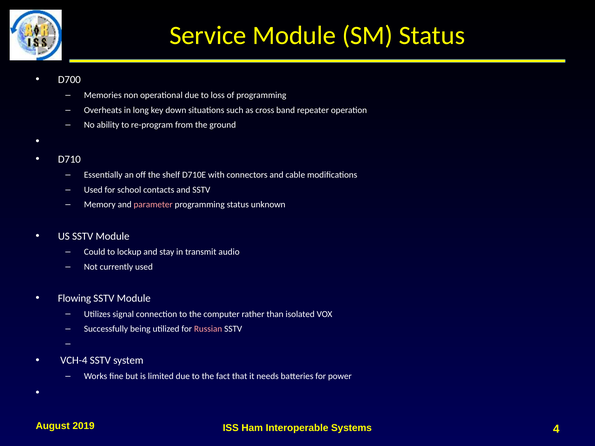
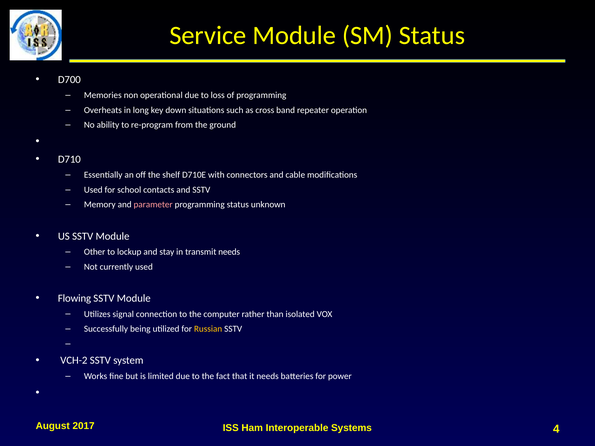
Could: Could -> Other (95, 252)
transmit audio: audio -> needs (229, 252)
Russian colour: pink -> yellow (208, 329)
VCH-4: VCH-4 -> VCH-2 (74, 361)
2019: 2019 -> 2017 (84, 426)
